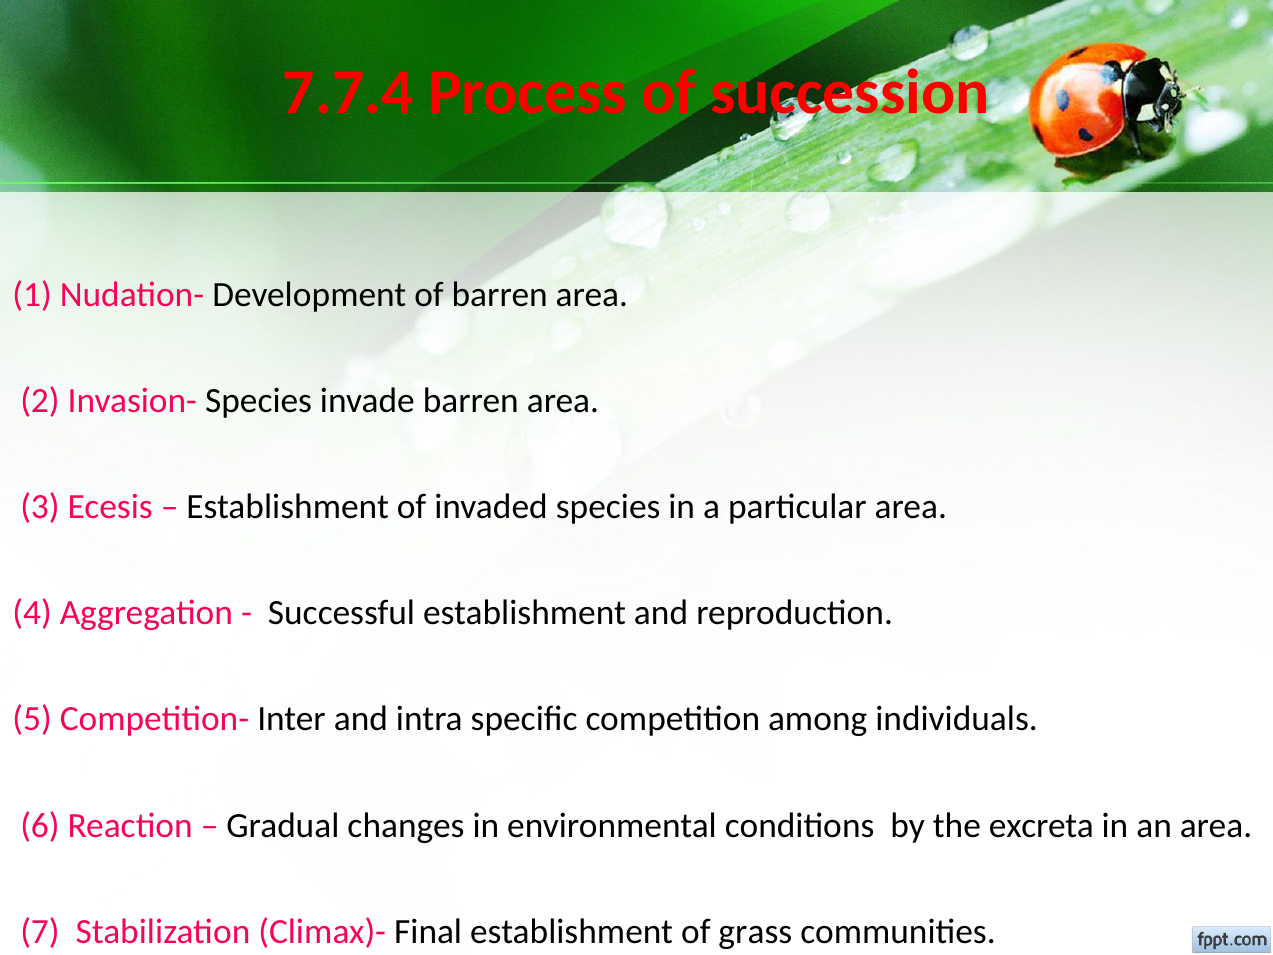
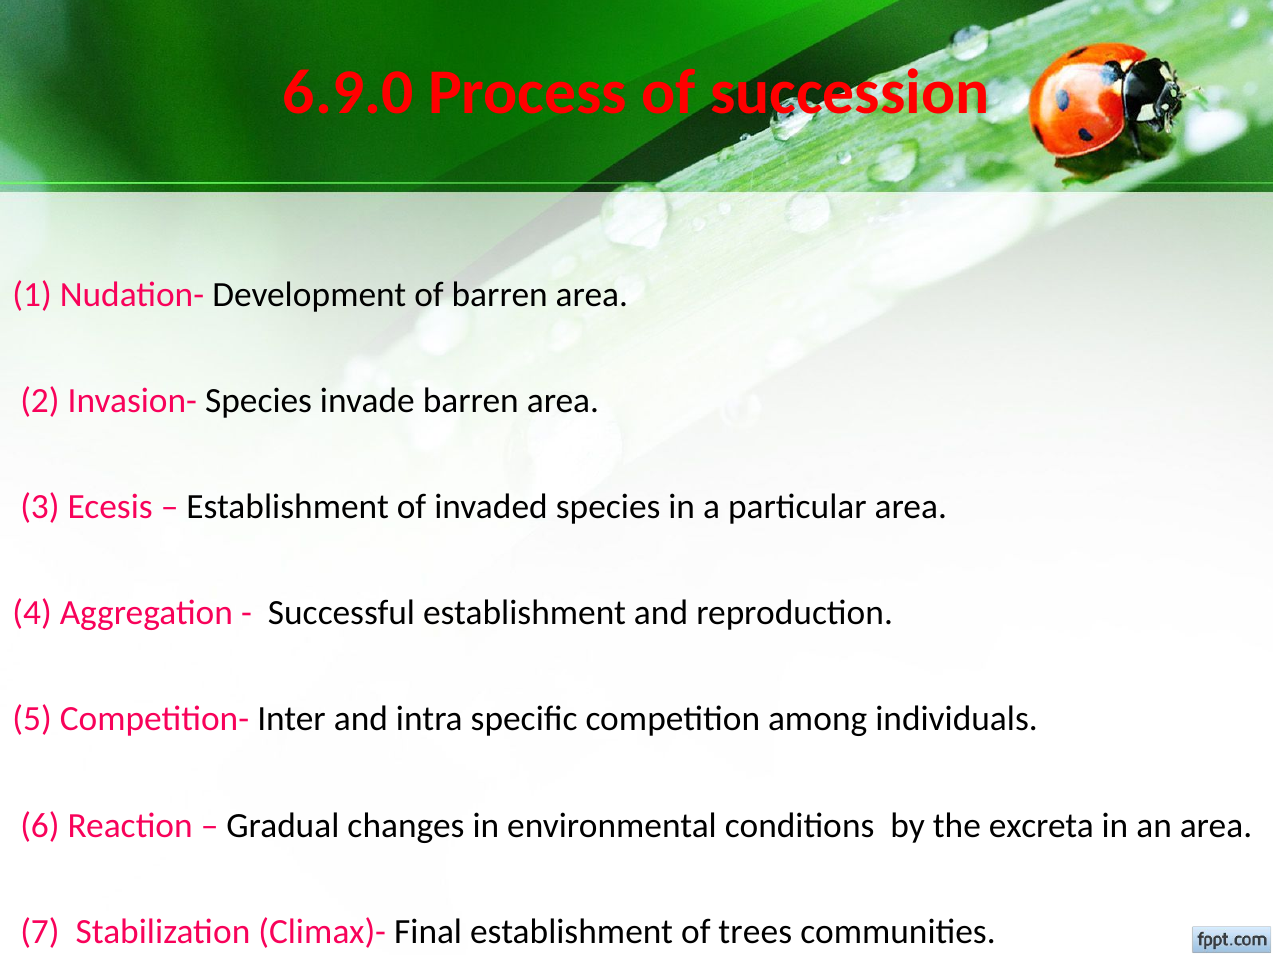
7.7.4: 7.7.4 -> 6.9.0 (348, 92)
grass: grass -> trees (755, 931)
